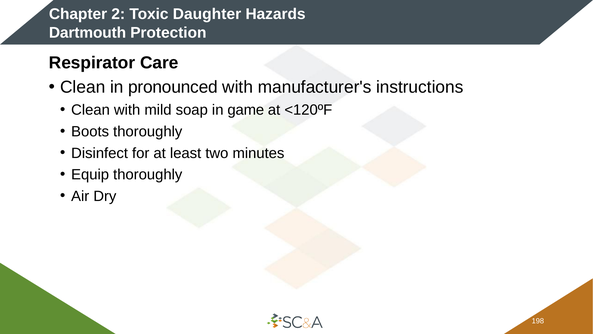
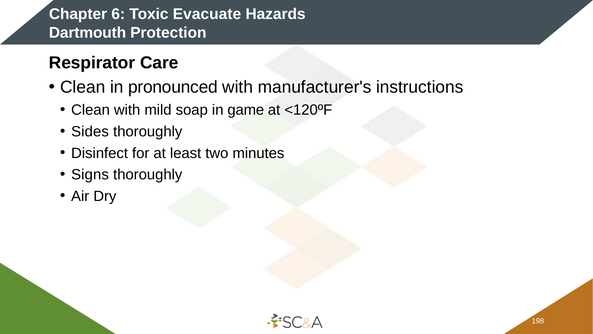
2: 2 -> 6 (118, 14)
Daughter: Daughter -> Evacuate (207, 14)
Boots: Boots -> Sides (90, 131)
Equip: Equip -> Signs (90, 174)
